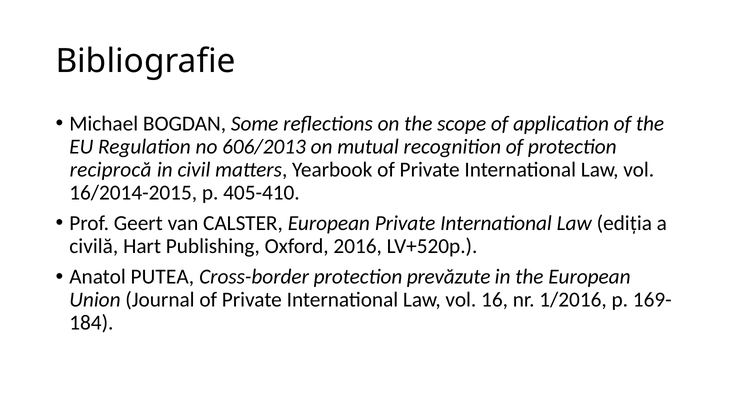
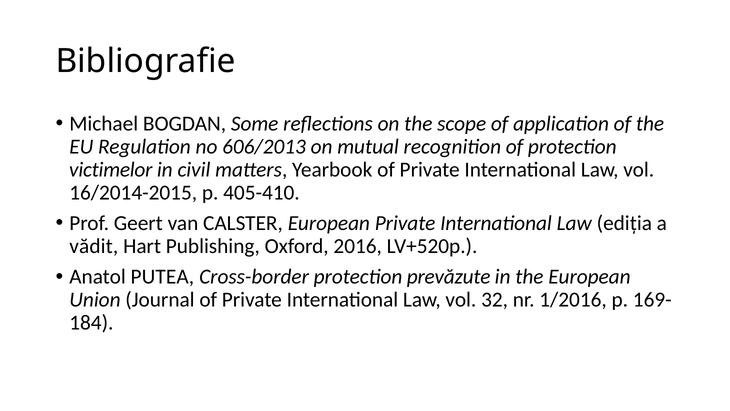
reciprocă: reciprocă -> victimelor (111, 169)
civilă: civilă -> vădit (94, 246)
16: 16 -> 32 (495, 300)
